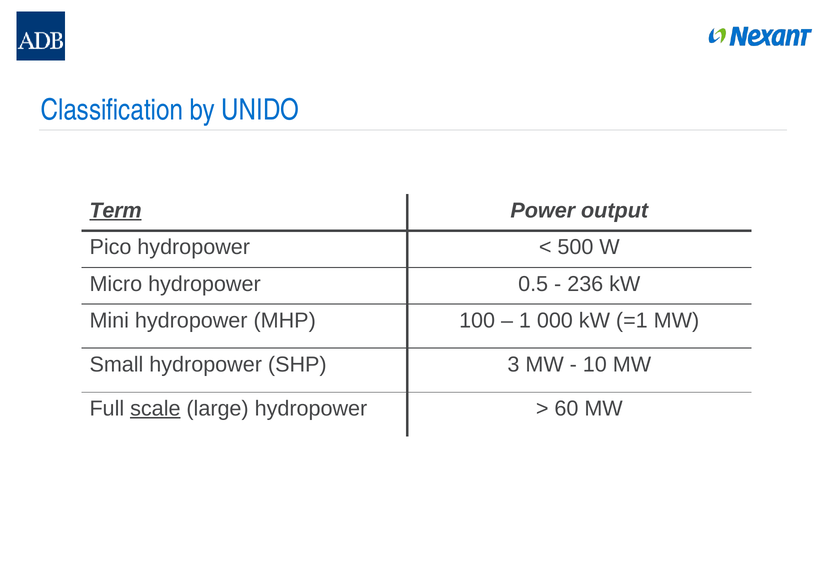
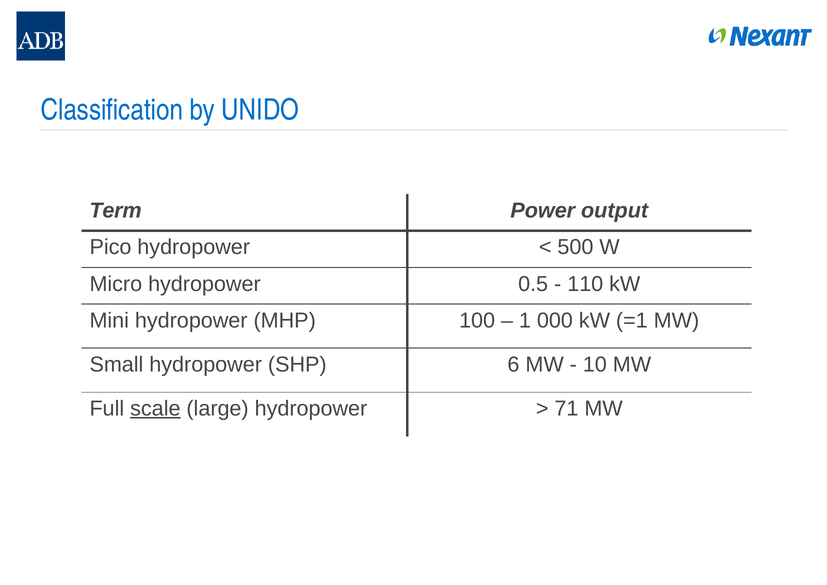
Term underline: present -> none (116, 211)
236: 236 -> 110 (585, 284)
3: 3 -> 6 (514, 365)
60: 60 -> 71 (566, 409)
